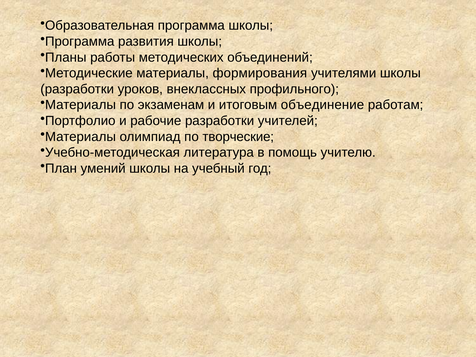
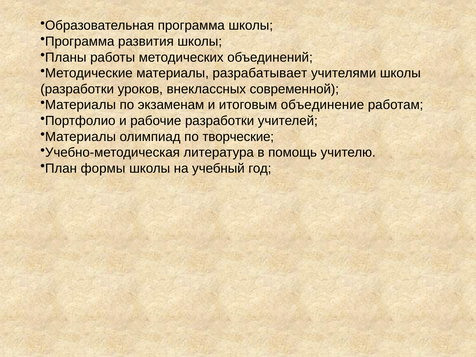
формирования: формирования -> разрабатывает (260, 73)
профильного: профильного -> современной (294, 89)
умений: умений -> формы (103, 168)
